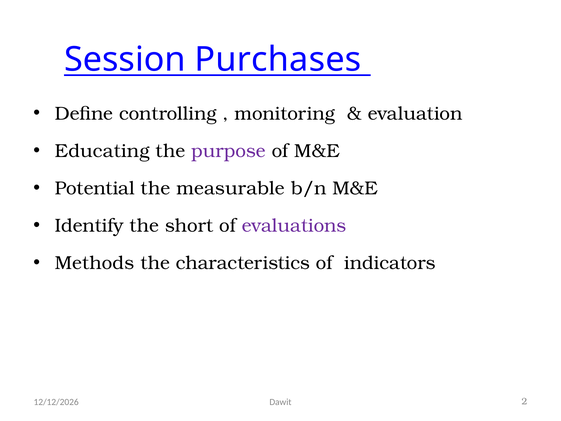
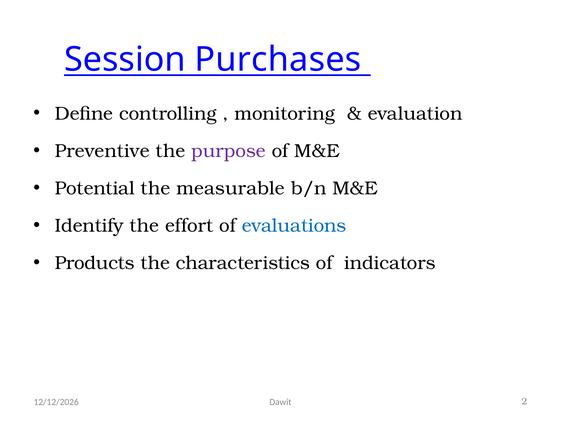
Educating: Educating -> Preventive (102, 151)
short: short -> effort (189, 226)
evaluations colour: purple -> blue (294, 226)
Methods: Methods -> Products (95, 263)
